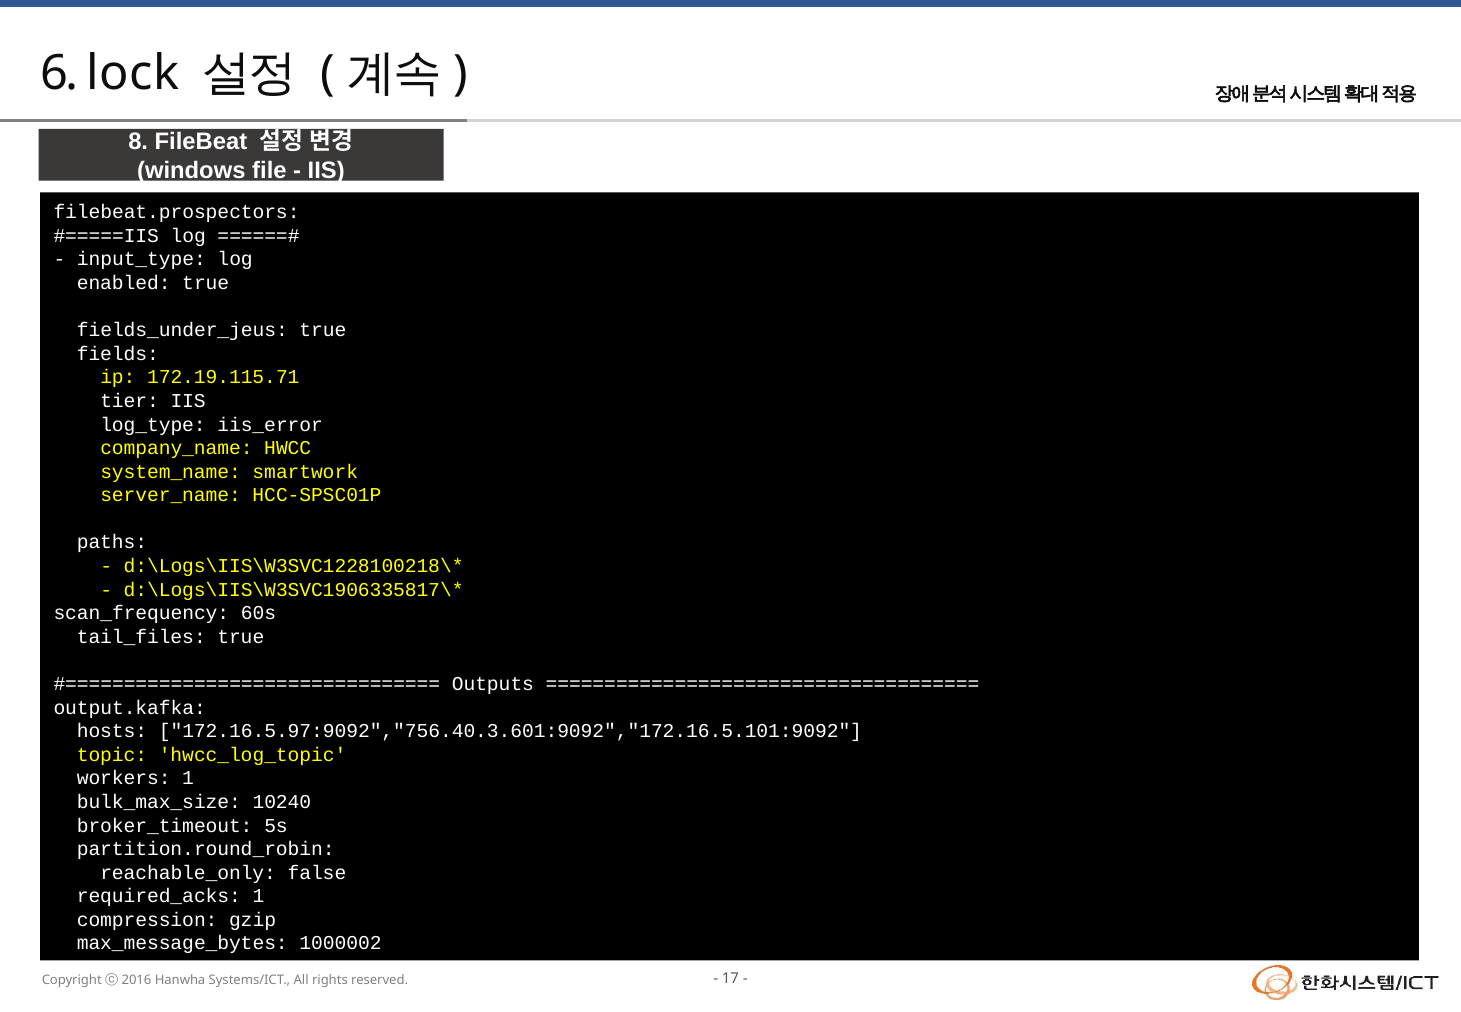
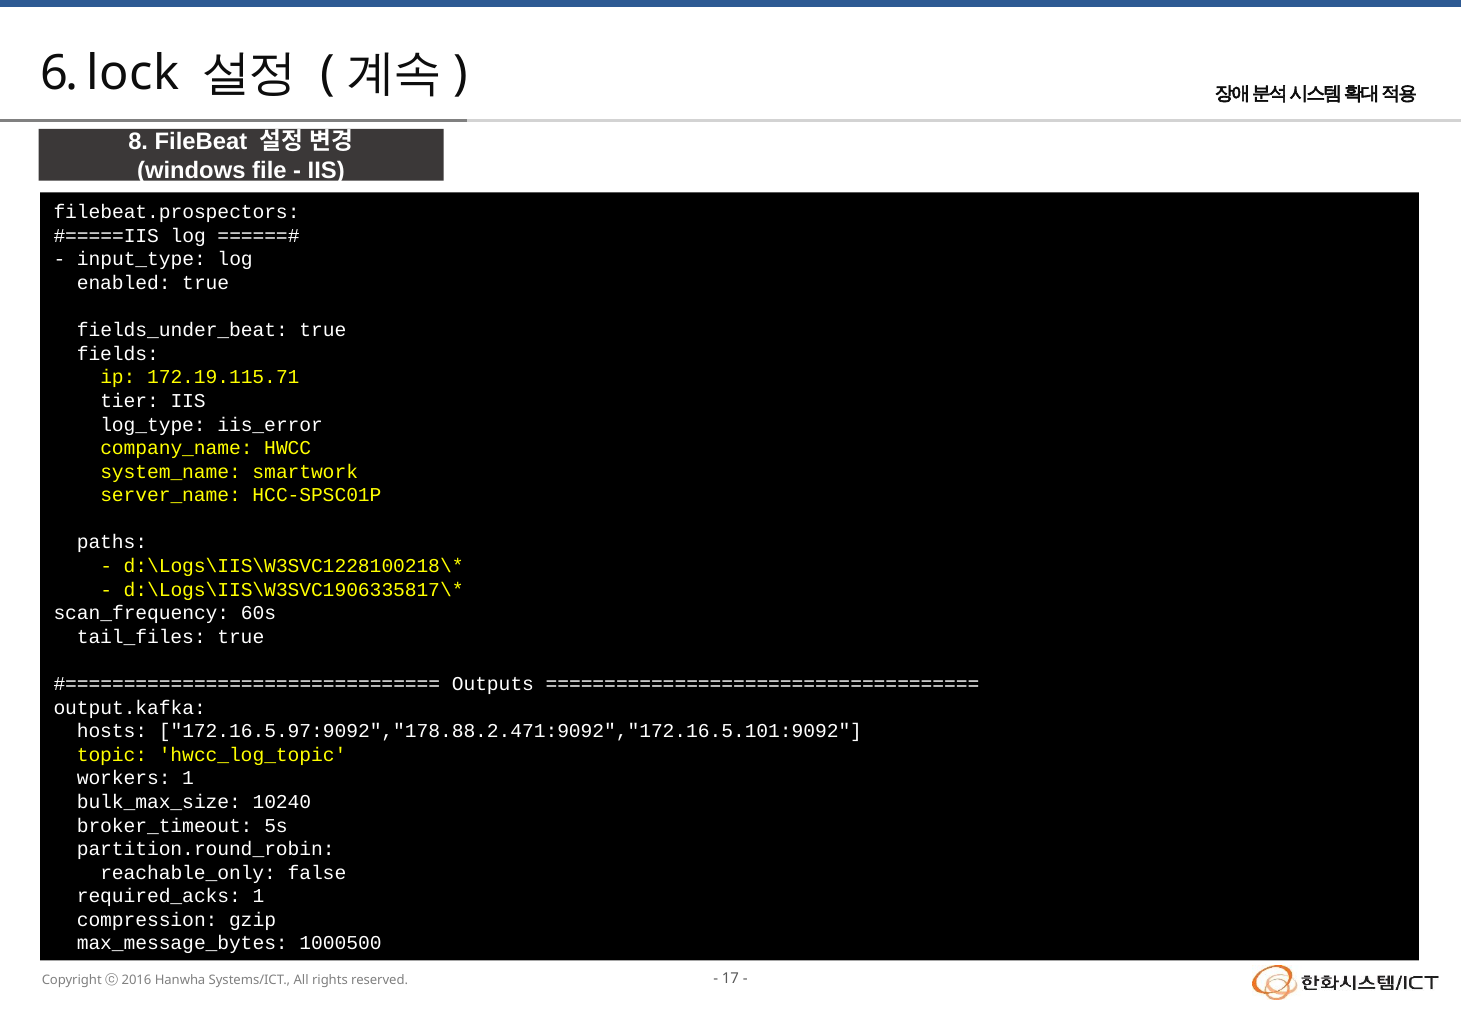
fields_under_jeus: fields_under_jeus -> fields_under_beat (182, 330)
172.16.5.97:9092","756.40.3.601:9092","172.16.5.101:9092: 172.16.5.97:9092","756.40.3.601:9092","172.16.5.101:9092 -> 172.16.5.97:9092","178.88.2.471:9092","172.16.5.101:9092 (510, 731)
1000002: 1000002 -> 1000500 (340, 943)
